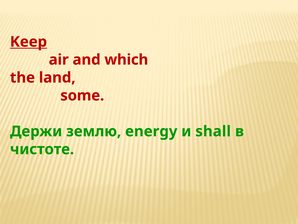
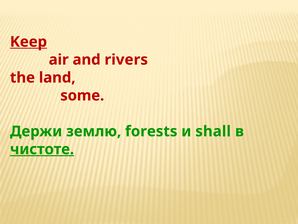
which: which -> rivers (126, 60)
energy: energy -> forests (151, 131)
чистоте underline: none -> present (42, 149)
